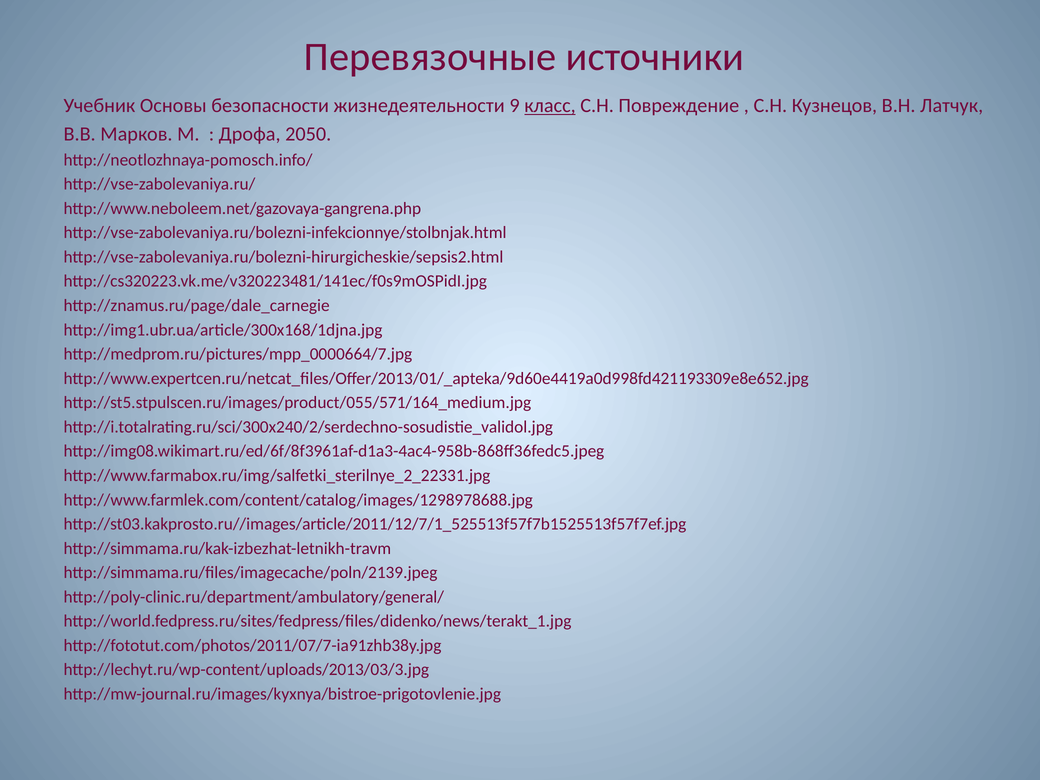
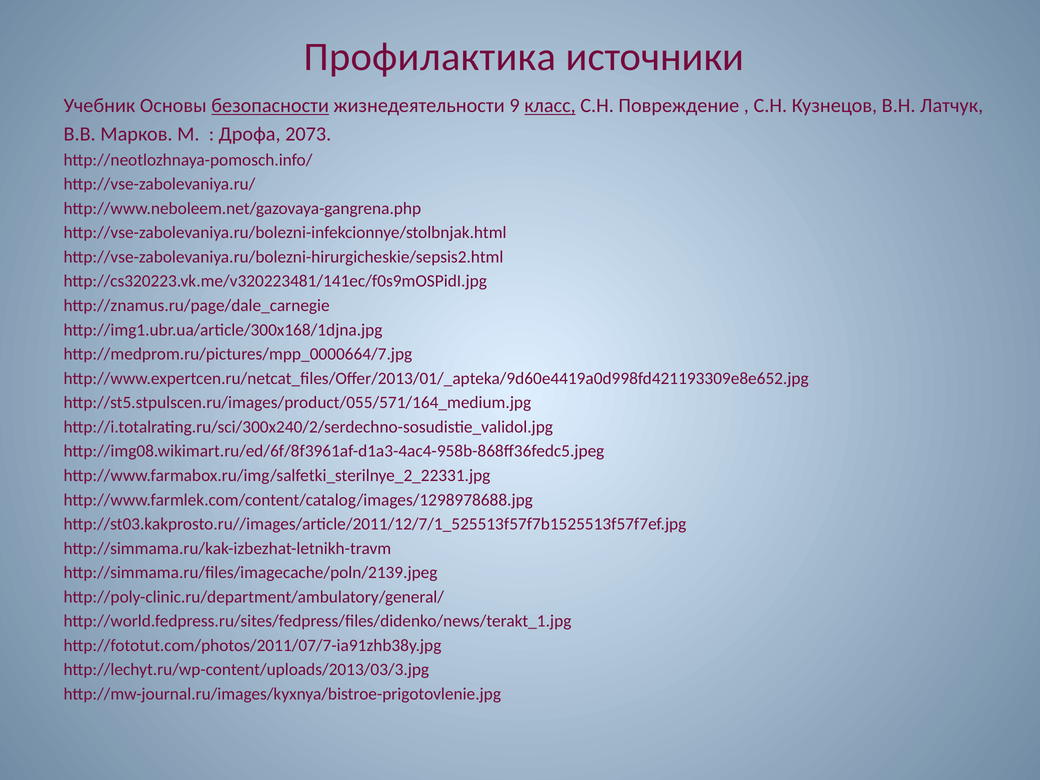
Перевязочные: Перевязочные -> Профилактика (430, 57)
безопасности underline: none -> present (270, 106)
2050: 2050 -> 2073 (308, 134)
